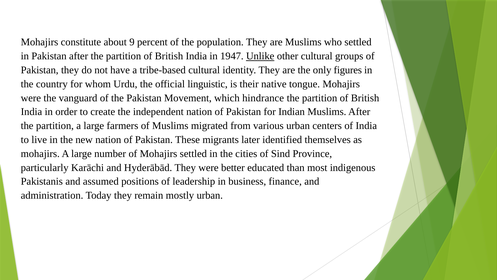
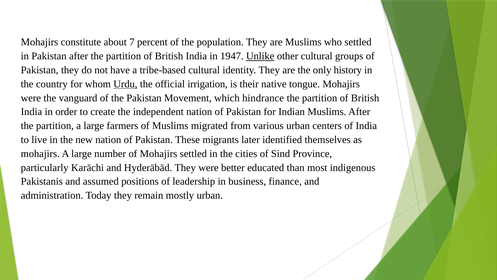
9: 9 -> 7 (132, 42)
figures: figures -> history (348, 70)
Urdu underline: none -> present (125, 84)
linguistic: linguistic -> irrigation (208, 84)
